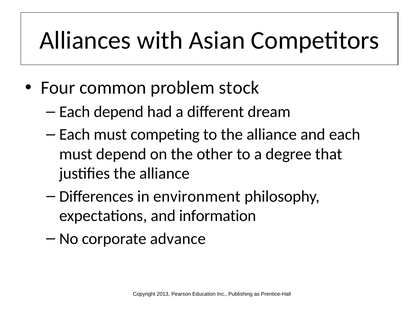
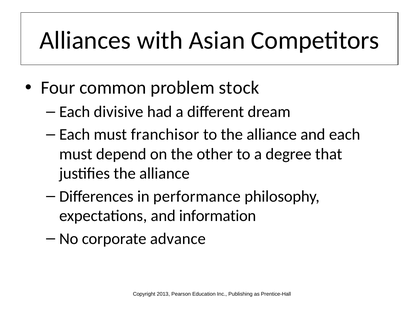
Each depend: depend -> divisive (119, 112)
competing: competing -> franchisor (165, 135)
environment: environment -> performance (197, 197)
